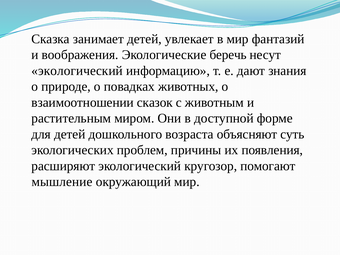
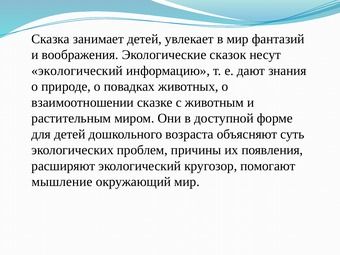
беречь: беречь -> сказок (228, 55)
сказок: сказок -> сказке (155, 102)
